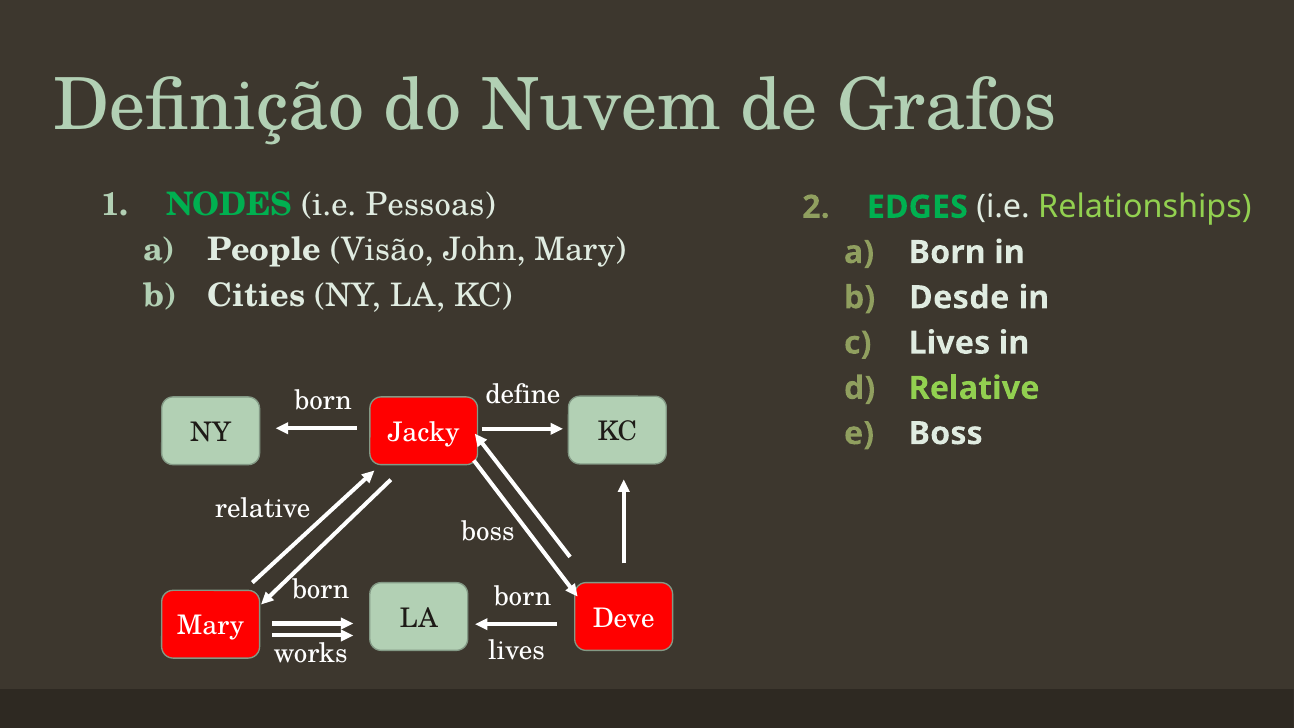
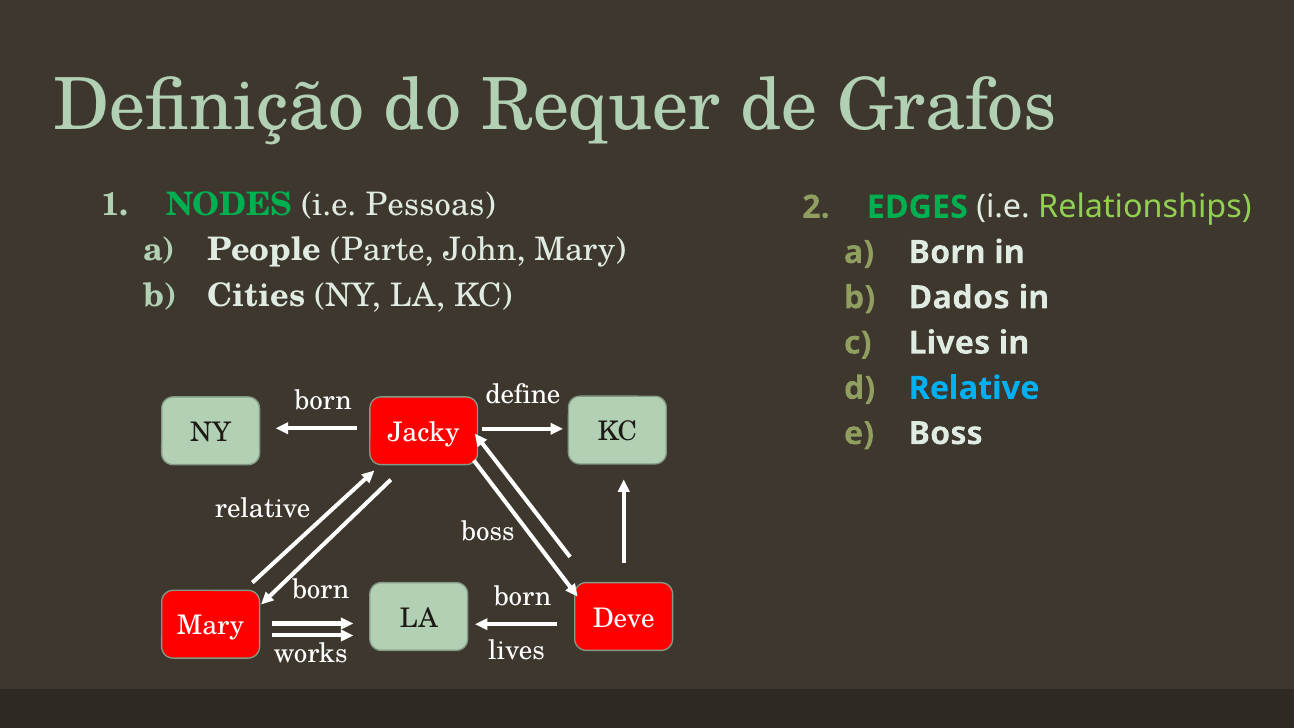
Nuvem: Nuvem -> Requer (601, 105)
Visão: Visão -> Parte (382, 250)
Desde: Desde -> Dados (959, 298)
Relative colour: light green -> light blue (974, 388)
